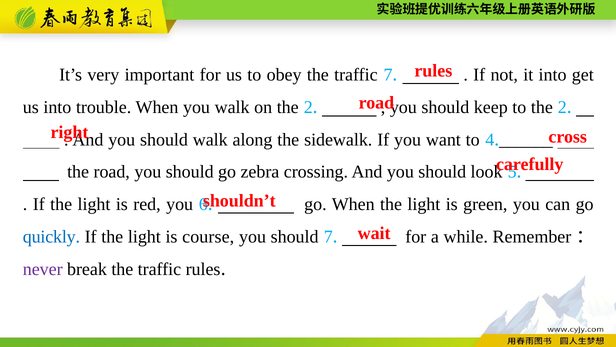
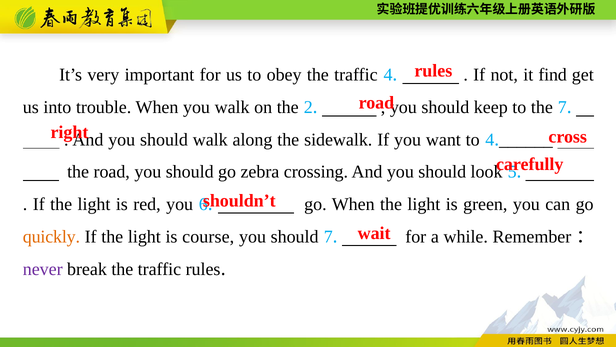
traffic 7: 7 -> 4 (388, 75)
it into: into -> find (553, 75)
to the 2: 2 -> 7 (562, 107)
quickly colour: blue -> orange (51, 237)
